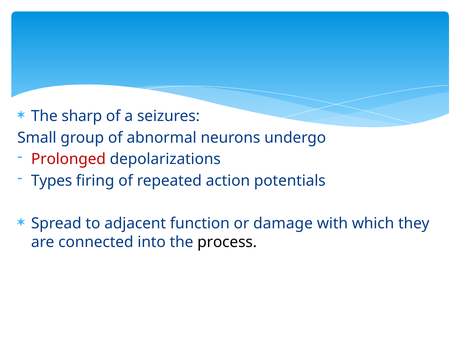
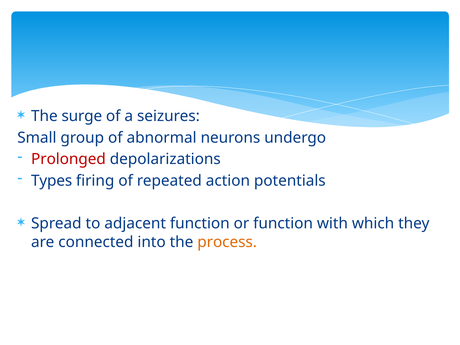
sharp: sharp -> surge (82, 116)
or damage: damage -> function (283, 224)
process colour: black -> orange (227, 242)
